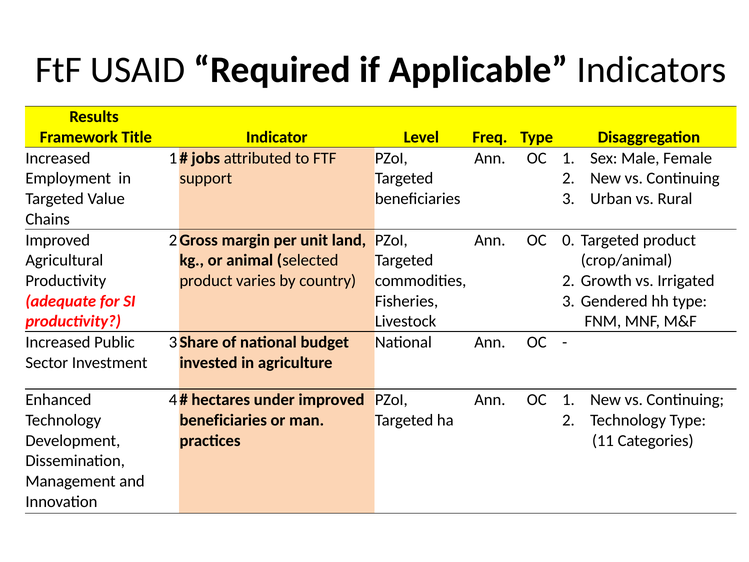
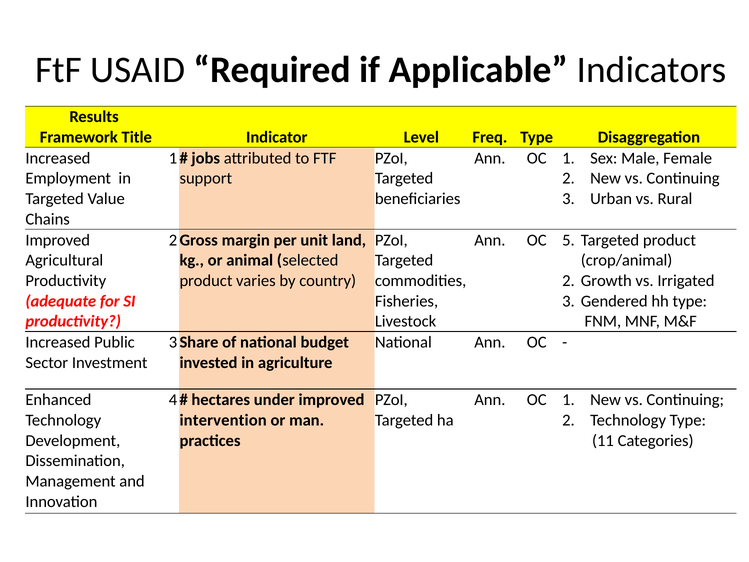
0: 0 -> 5 (568, 240)
beneficiaries: beneficiaries -> intervention (223, 420)
